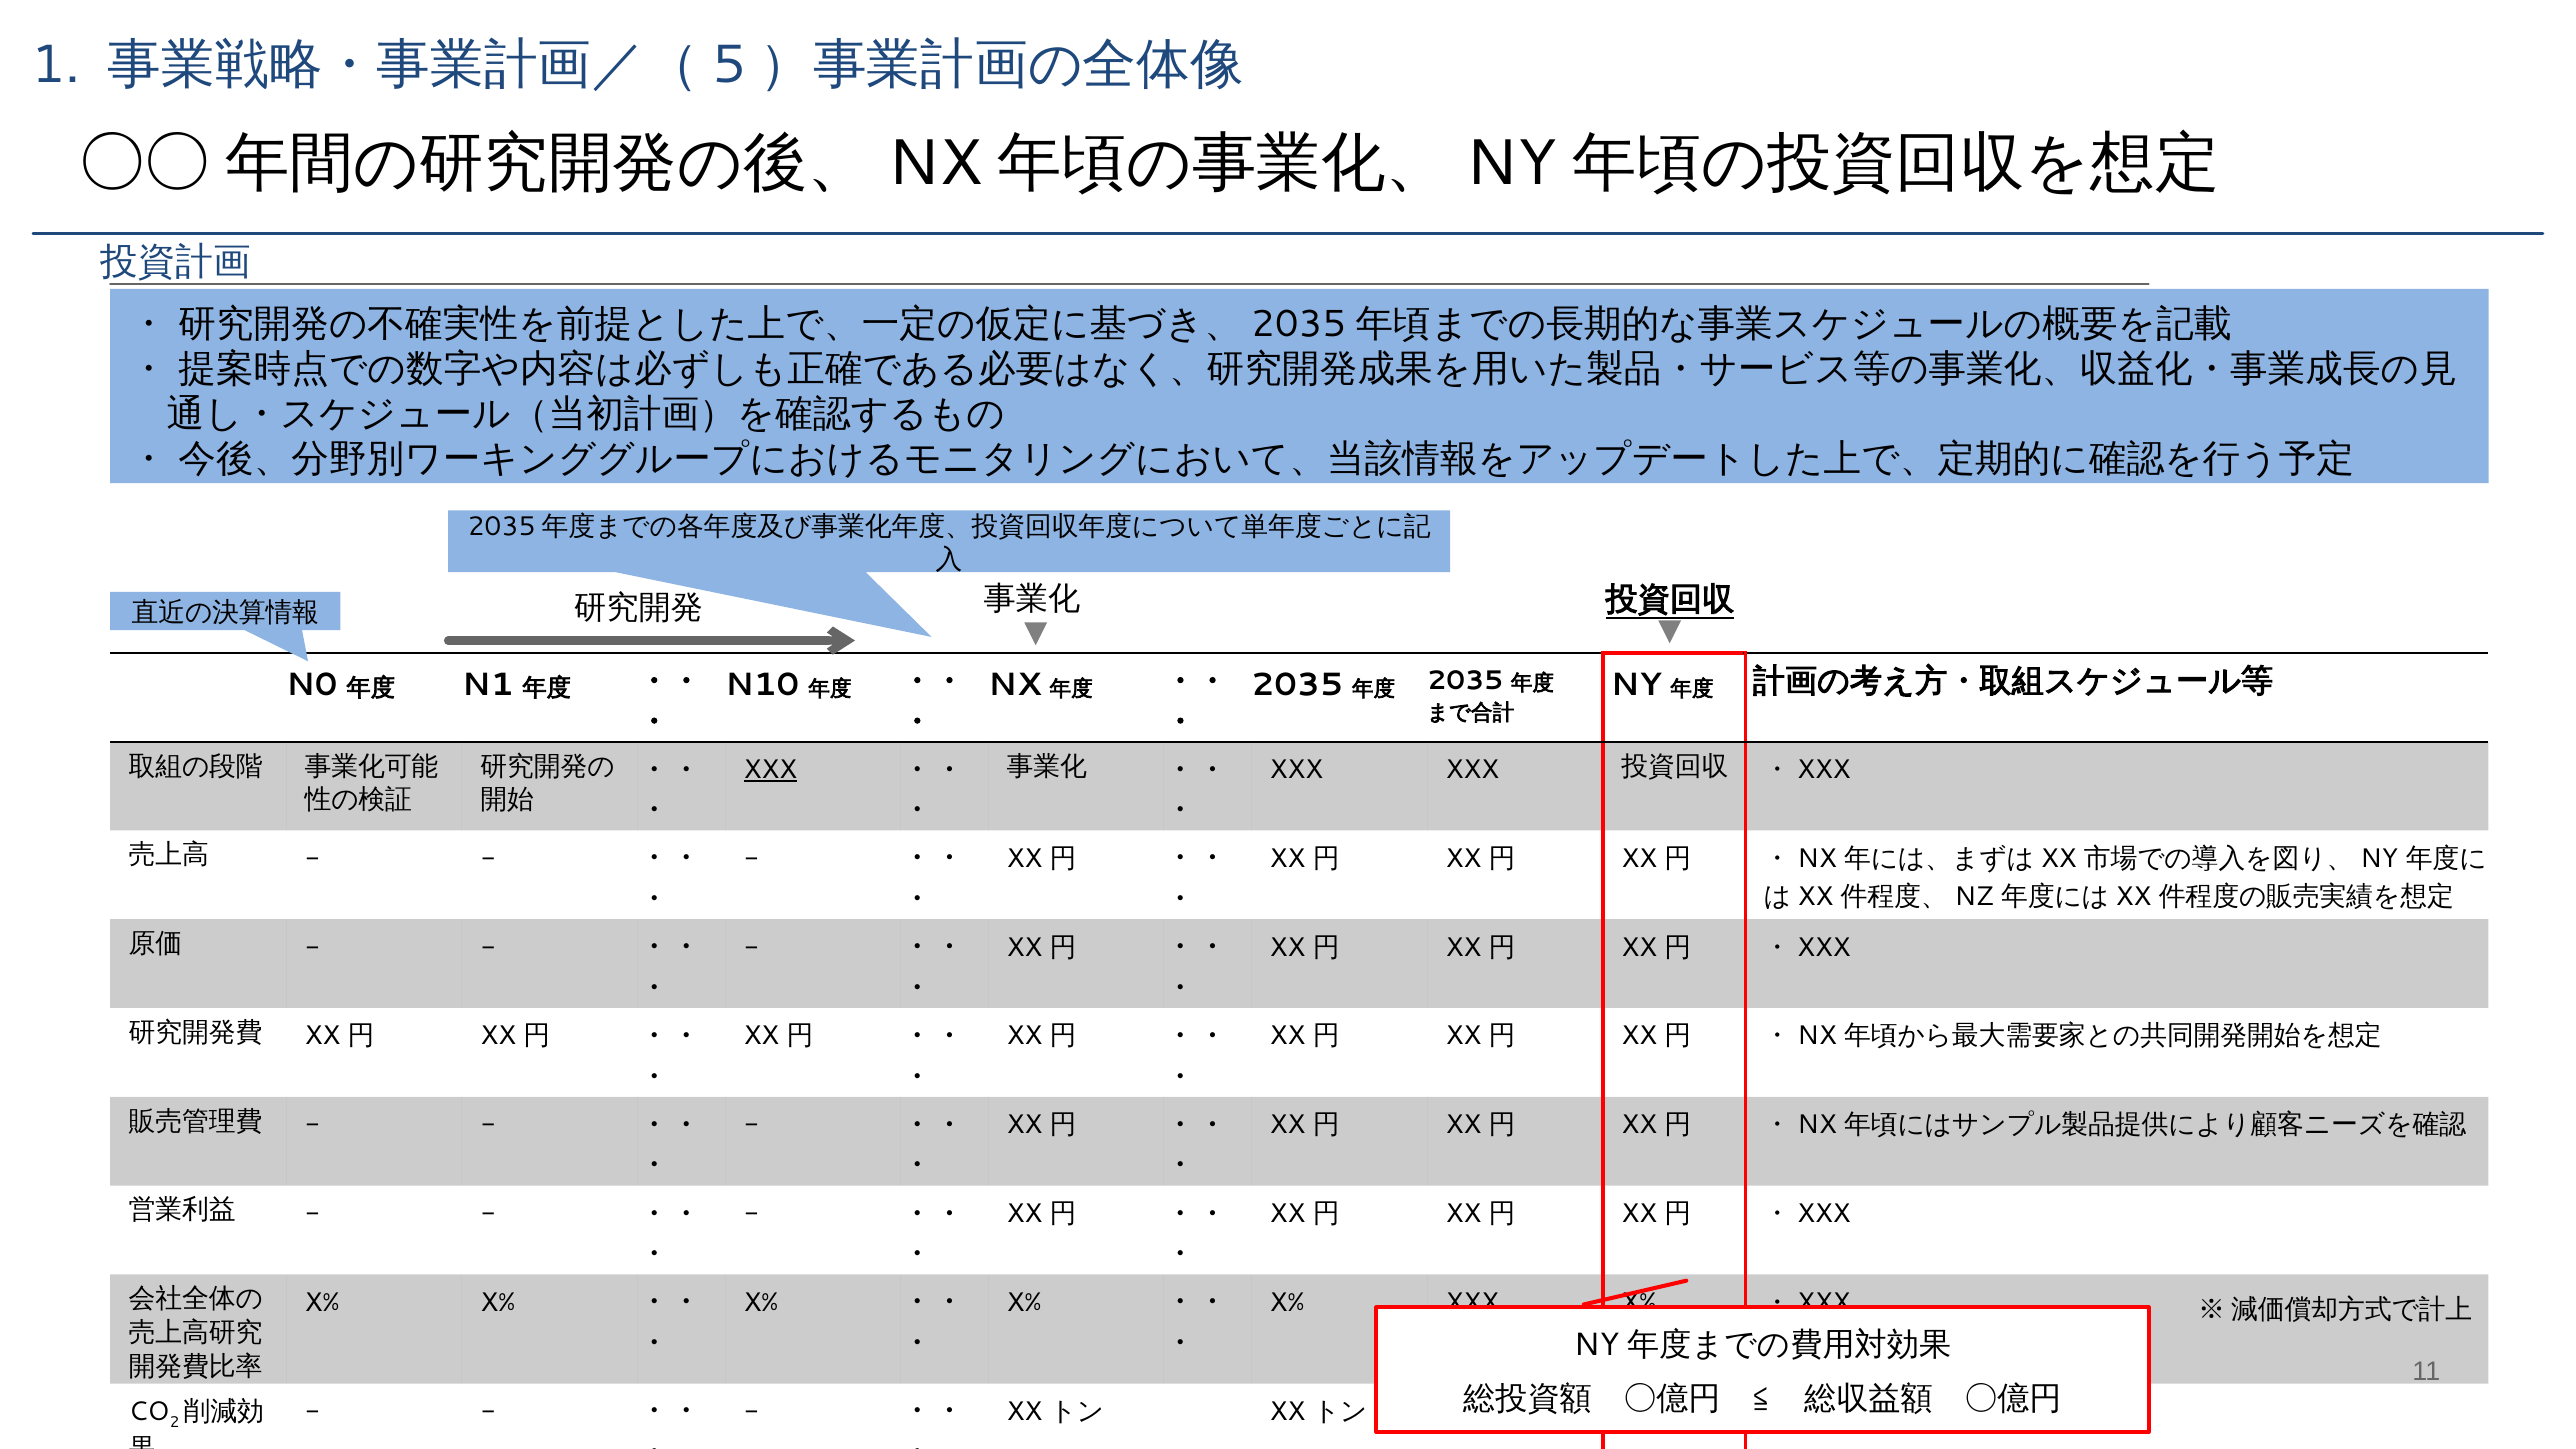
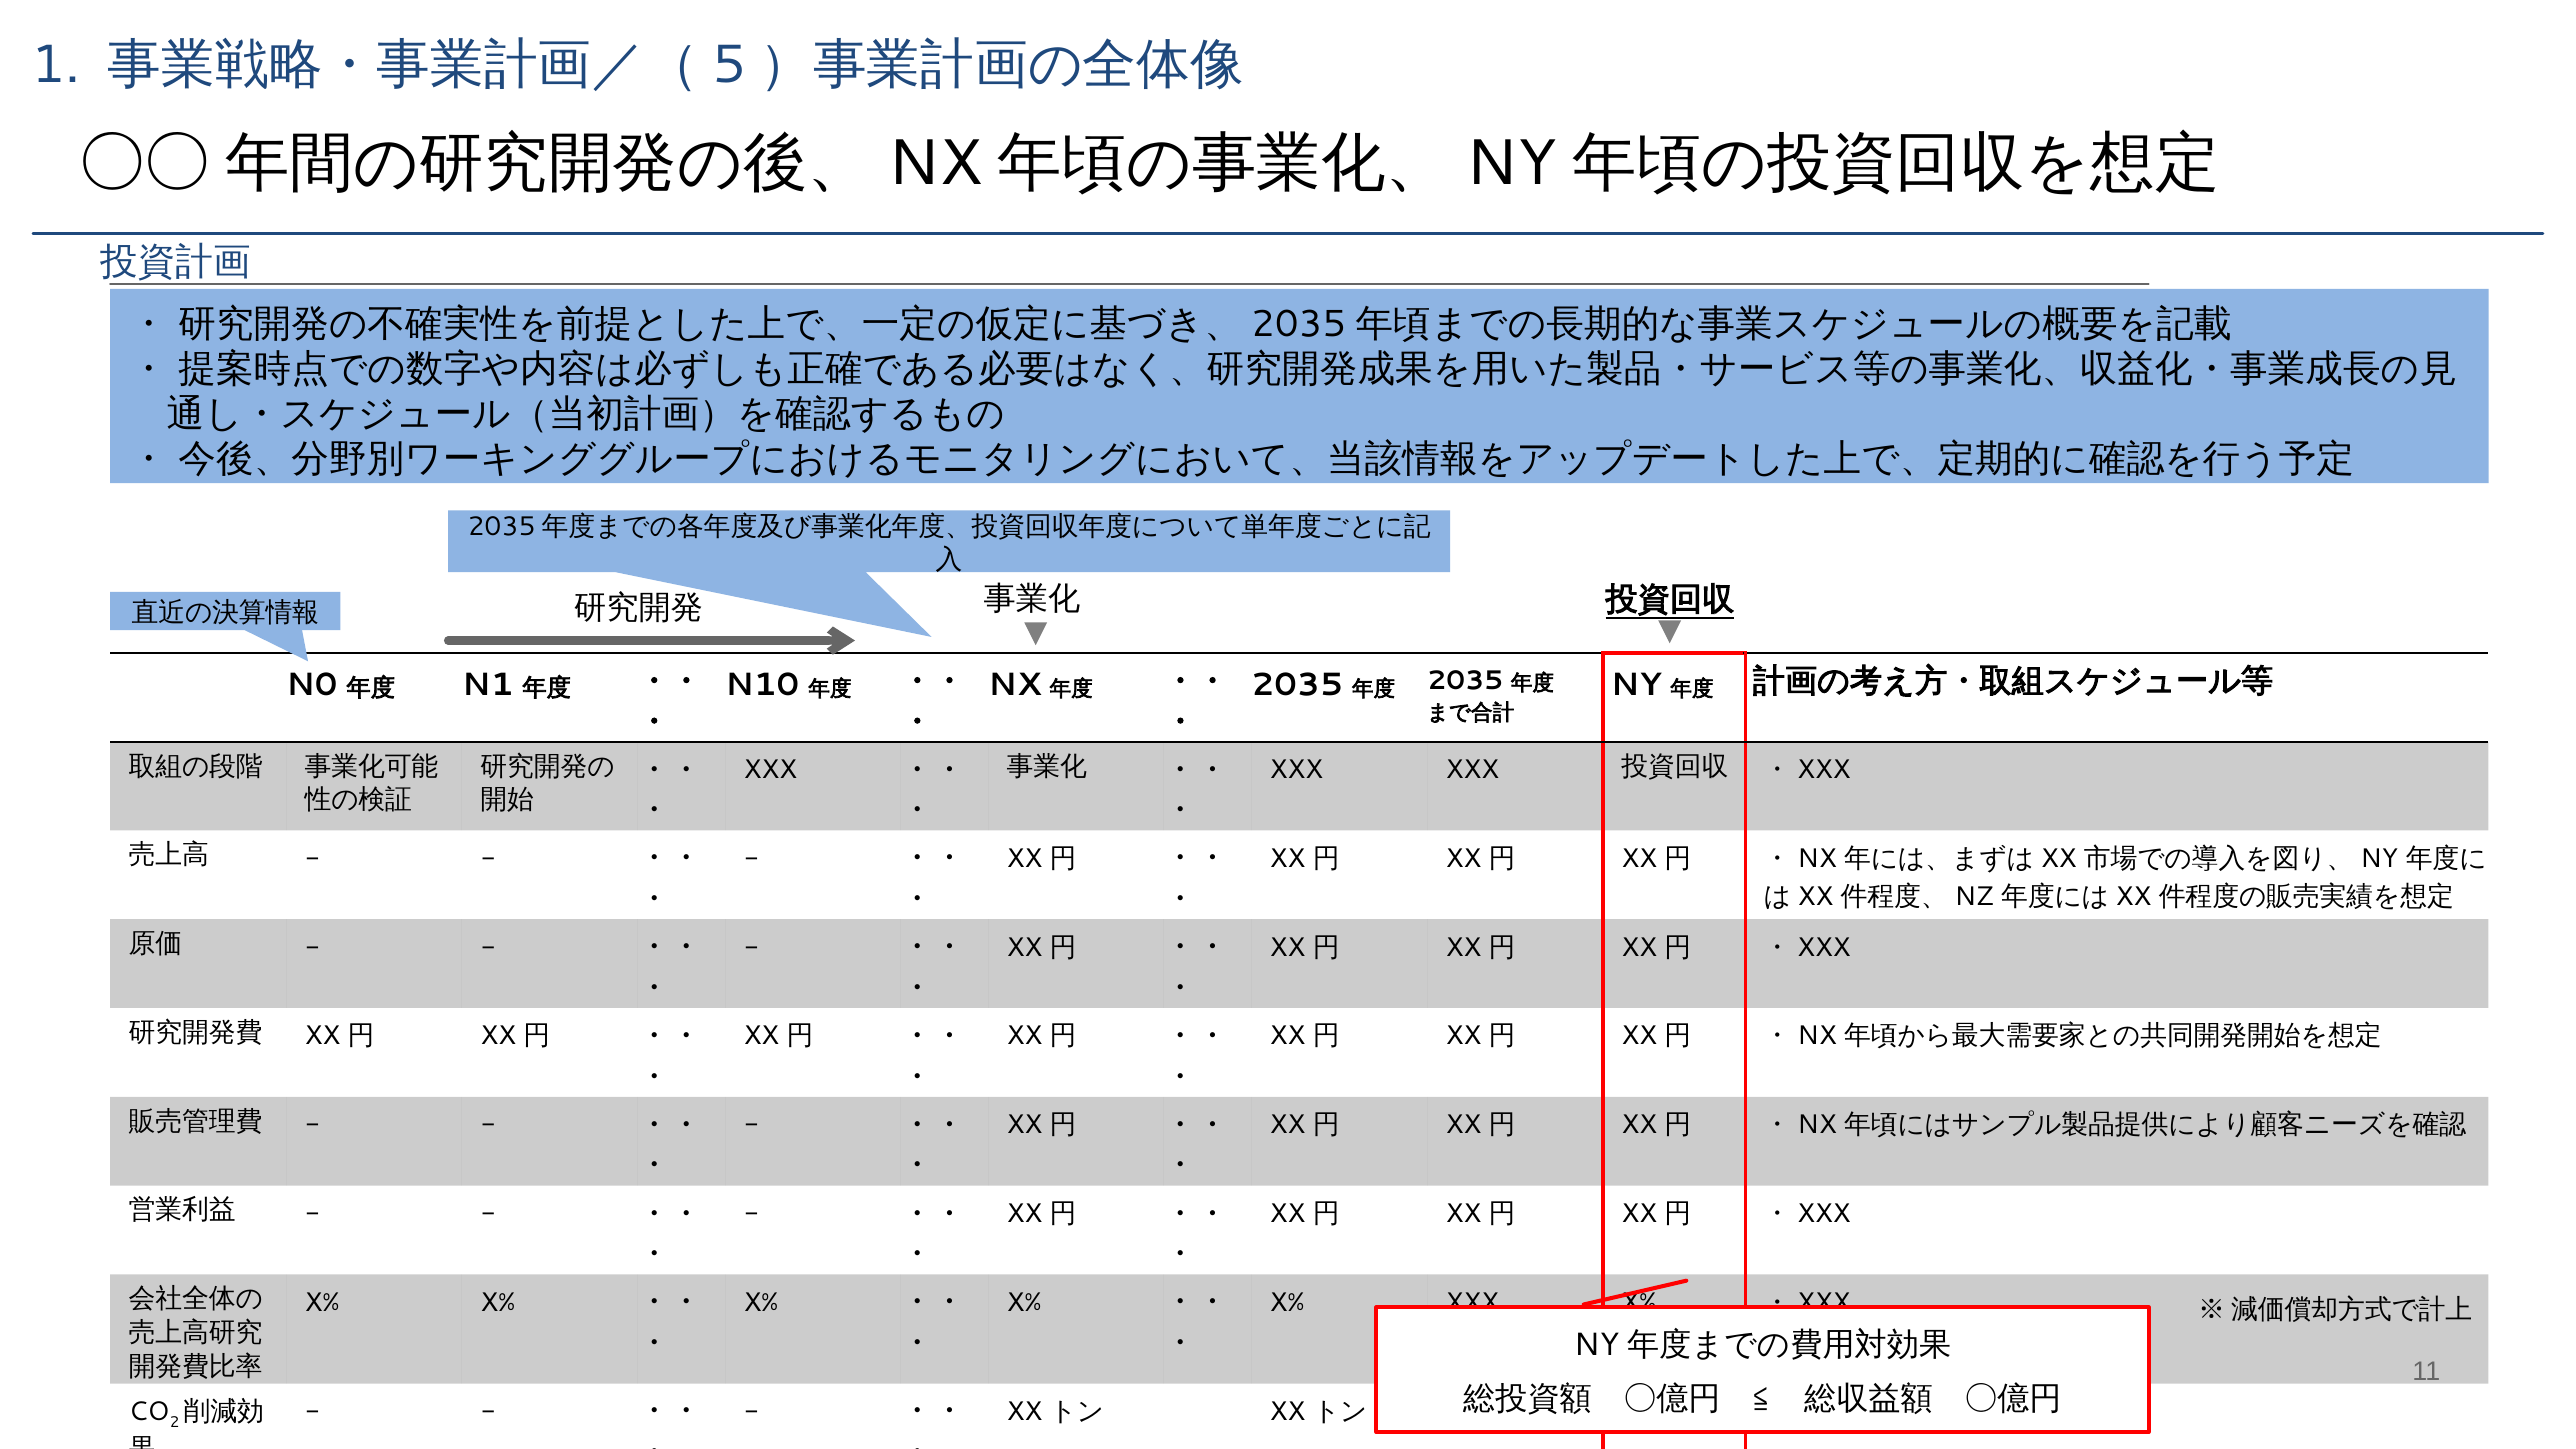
XXX underline: present -> none (770, 770)
